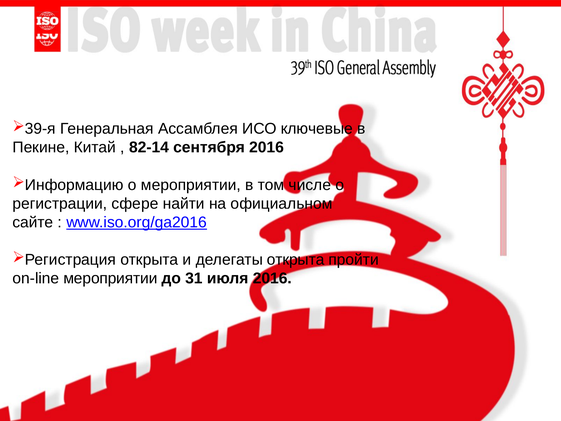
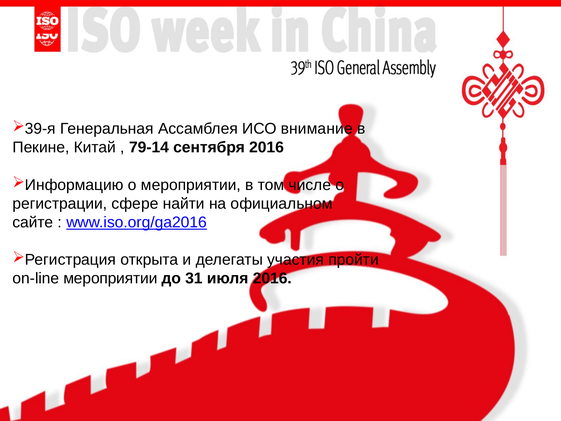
ключевые: ключевые -> внимание (317, 129)
82-14: 82-14 -> 79-14 (149, 147)
делегаты открыта: открыта -> участия (296, 260)
